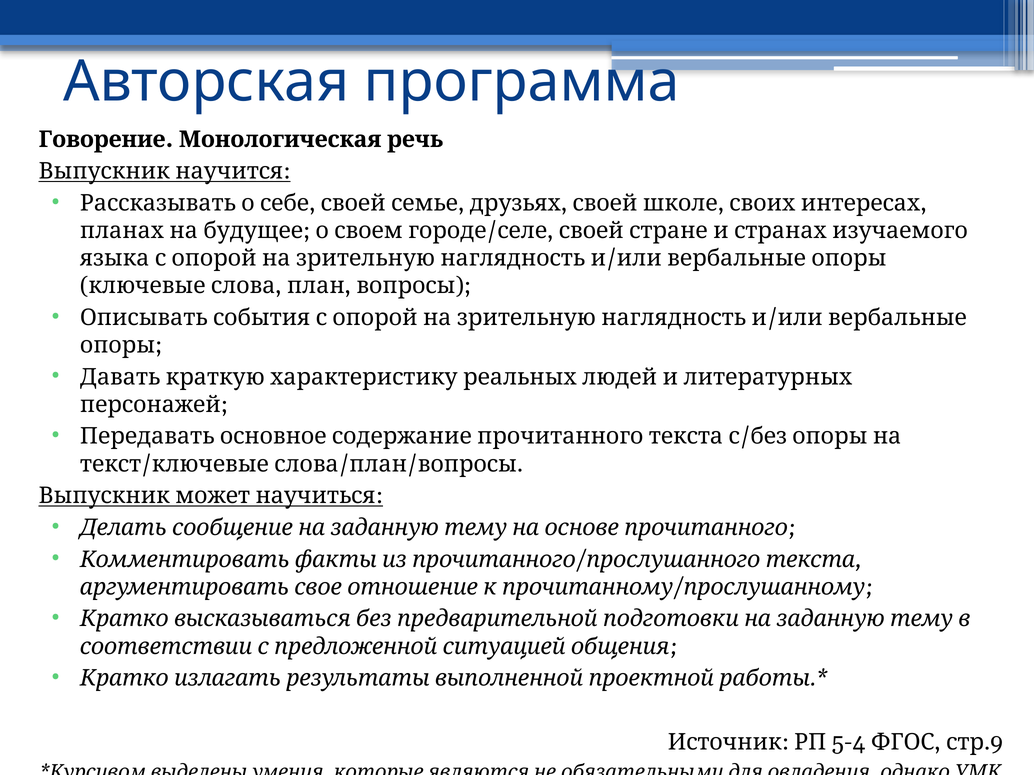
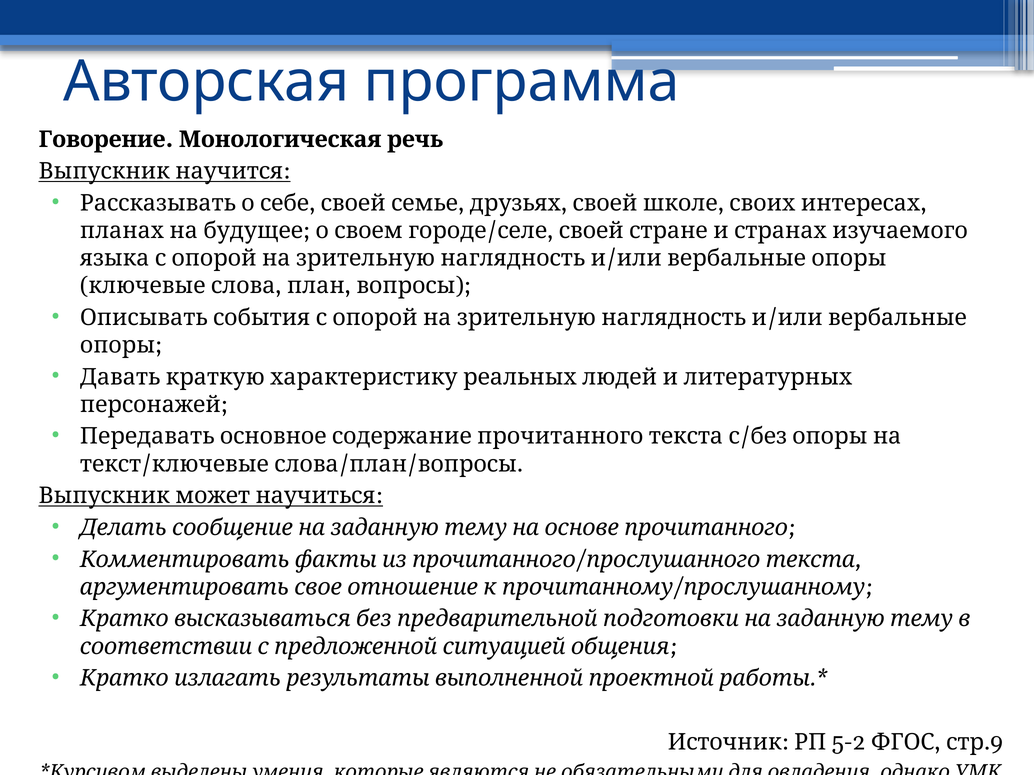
5-4: 5-4 -> 5-2 (849, 742)
